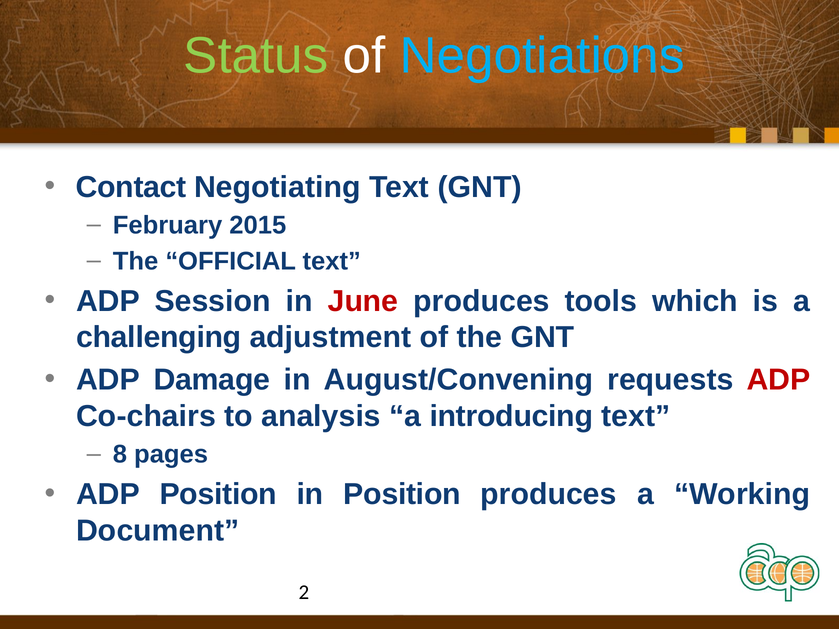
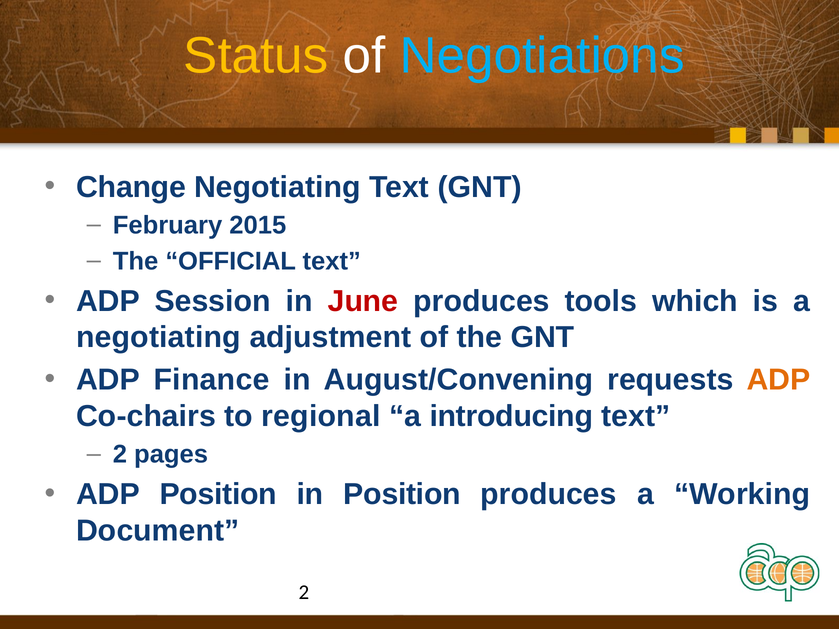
Status colour: light green -> yellow (256, 56)
Contact: Contact -> Change (131, 187)
challenging: challenging -> negotiating (159, 338)
Damage: Damage -> Finance (212, 380)
ADP colour: red -> orange (778, 380)
analysis: analysis -> regional (321, 416)
8: 8 -> 2 (120, 455)
